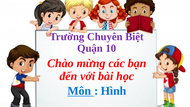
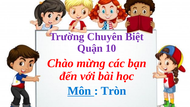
Hình: Hình -> Tròn (114, 91)
